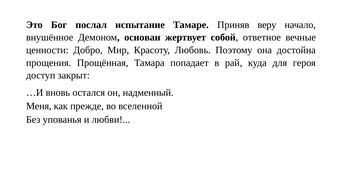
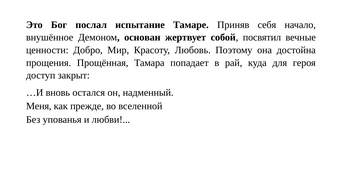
веру: веру -> себя (267, 25)
ответное: ответное -> посвятил (262, 38)
